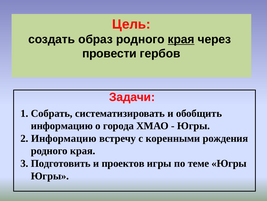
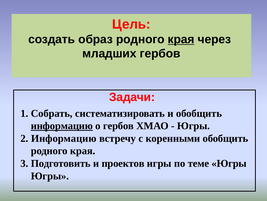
провести: провести -> младших (109, 53)
информацию underline: none -> present (62, 125)
о города: города -> гербов (118, 125)
коренными рождения: рождения -> обобщить (225, 138)
